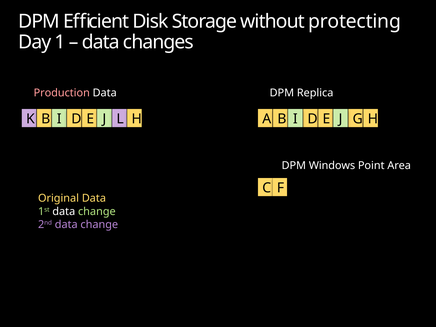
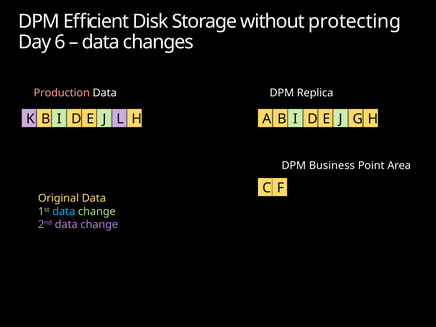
1: 1 -> 6 (60, 42)
Windows: Windows -> Business (332, 166)
data colour: white -> light blue (64, 211)
